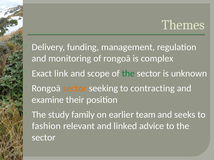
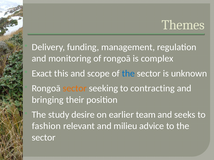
link: link -> this (61, 74)
the colour: green -> blue (128, 74)
examine: examine -> bringing (48, 100)
family: family -> desire (83, 115)
linked: linked -> milieu (125, 126)
